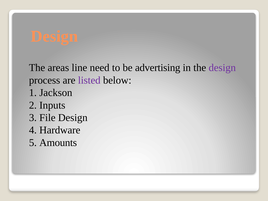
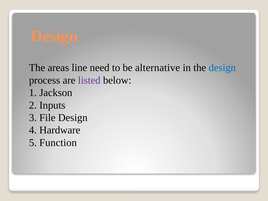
advertising: advertising -> alternative (158, 68)
design colour: purple -> blue (222, 68)
Amounts: Amounts -> Function (58, 143)
